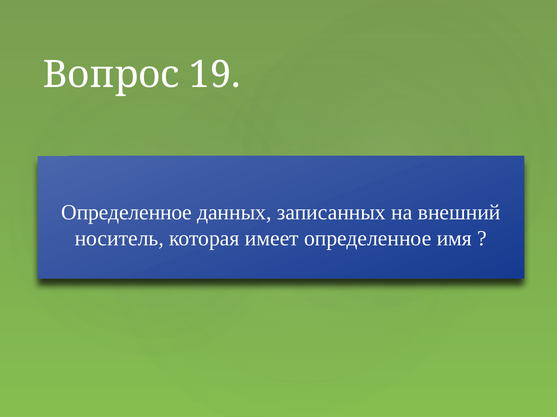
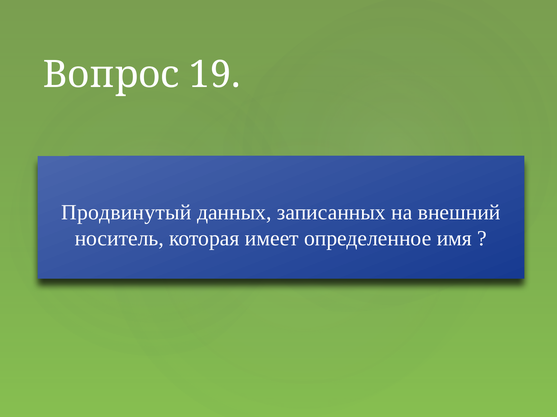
Определенное: Определенное -> Продвинутый (126, 213)
